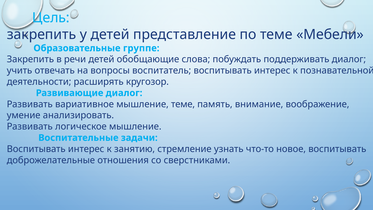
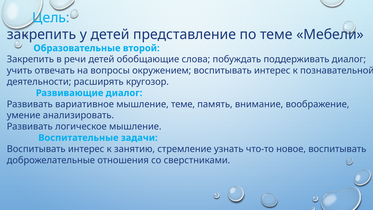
группе: группе -> второй (141, 48)
воспитатель: воспитатель -> окружением (162, 71)
